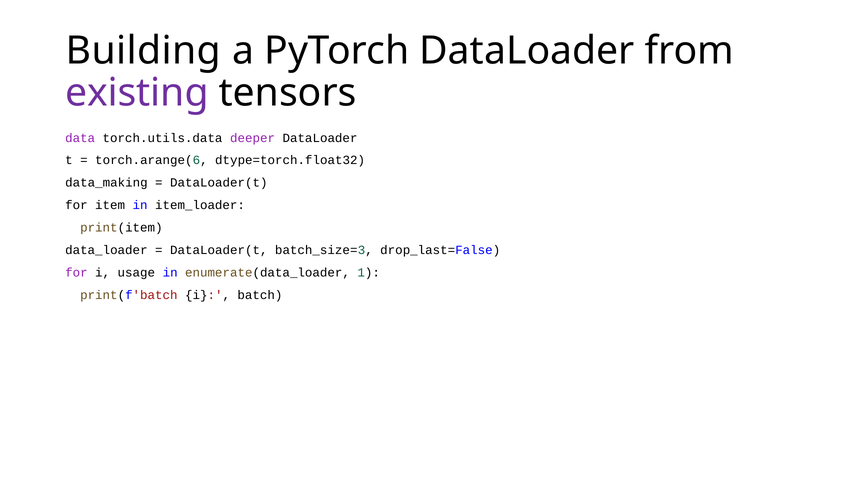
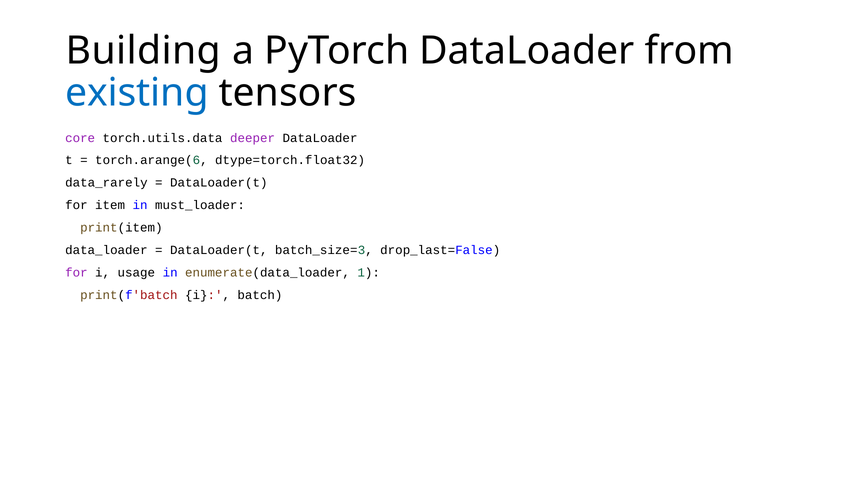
existing colour: purple -> blue (137, 93)
data: data -> core (80, 138)
data_making: data_making -> data_rarely (106, 183)
item_loader: item_loader -> must_loader (200, 205)
